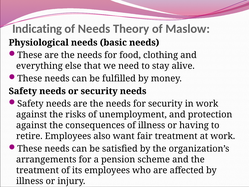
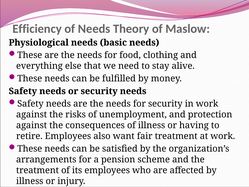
Indicating: Indicating -> Efficiency (37, 29)
